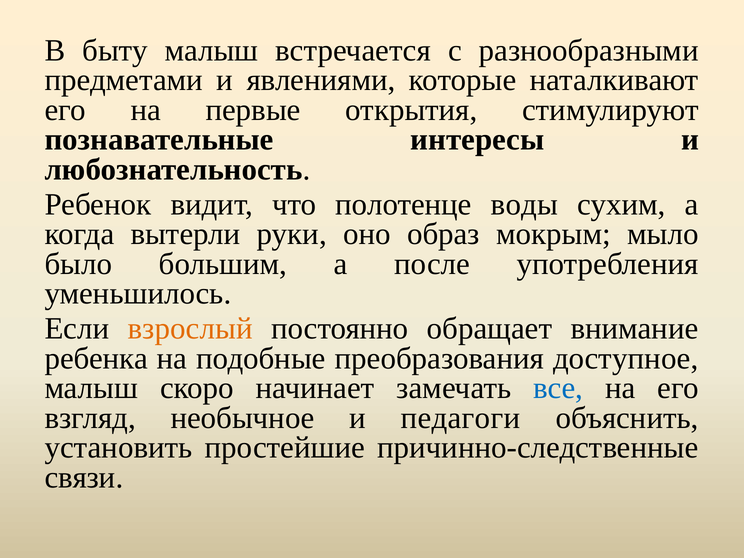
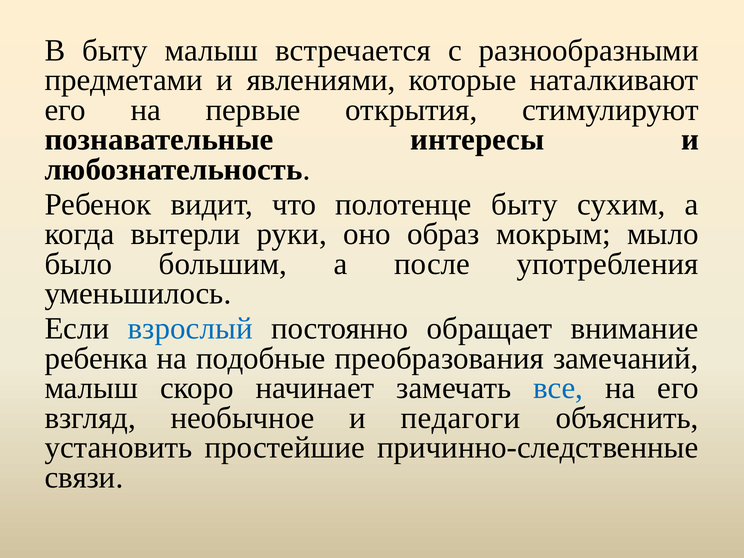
полотенце воды: воды -> быту (524, 204)
взрослый colour: orange -> blue (190, 329)
доступное: доступное -> замечаний (626, 358)
